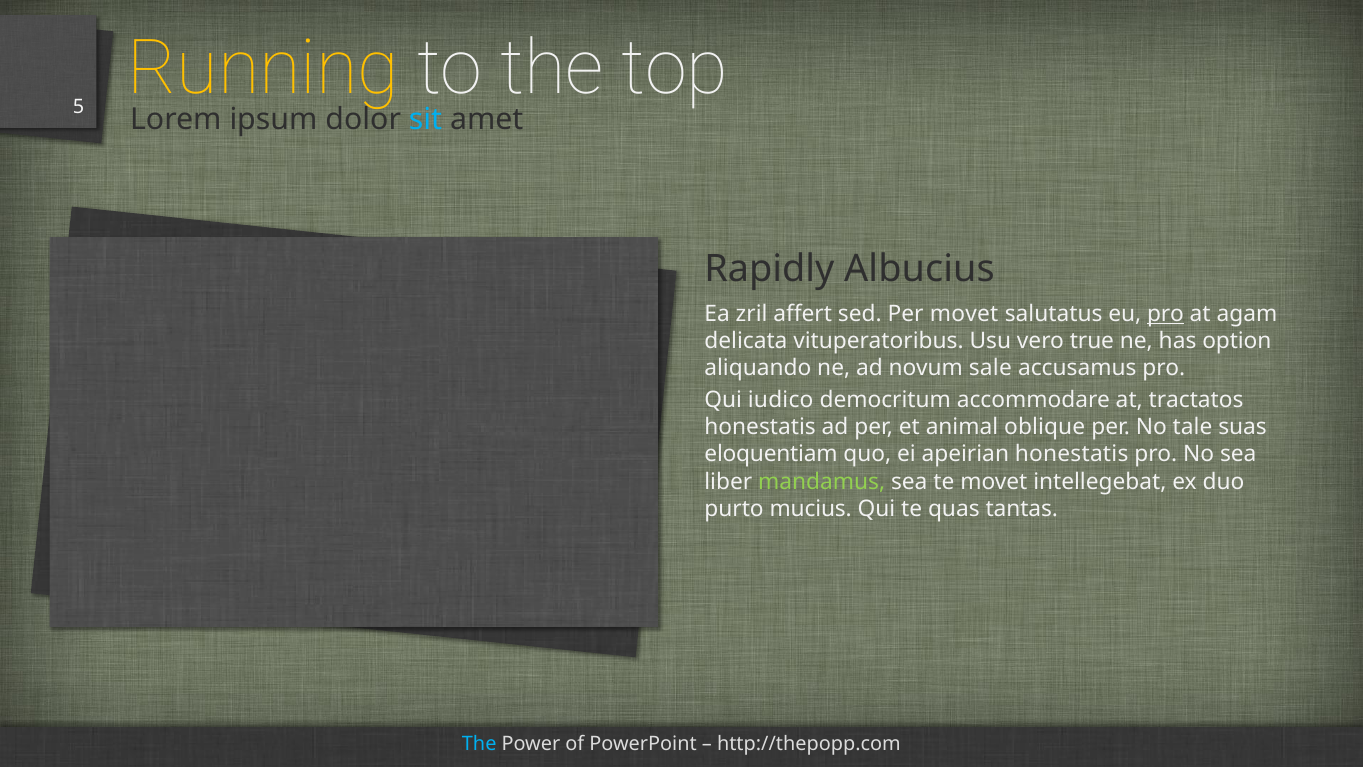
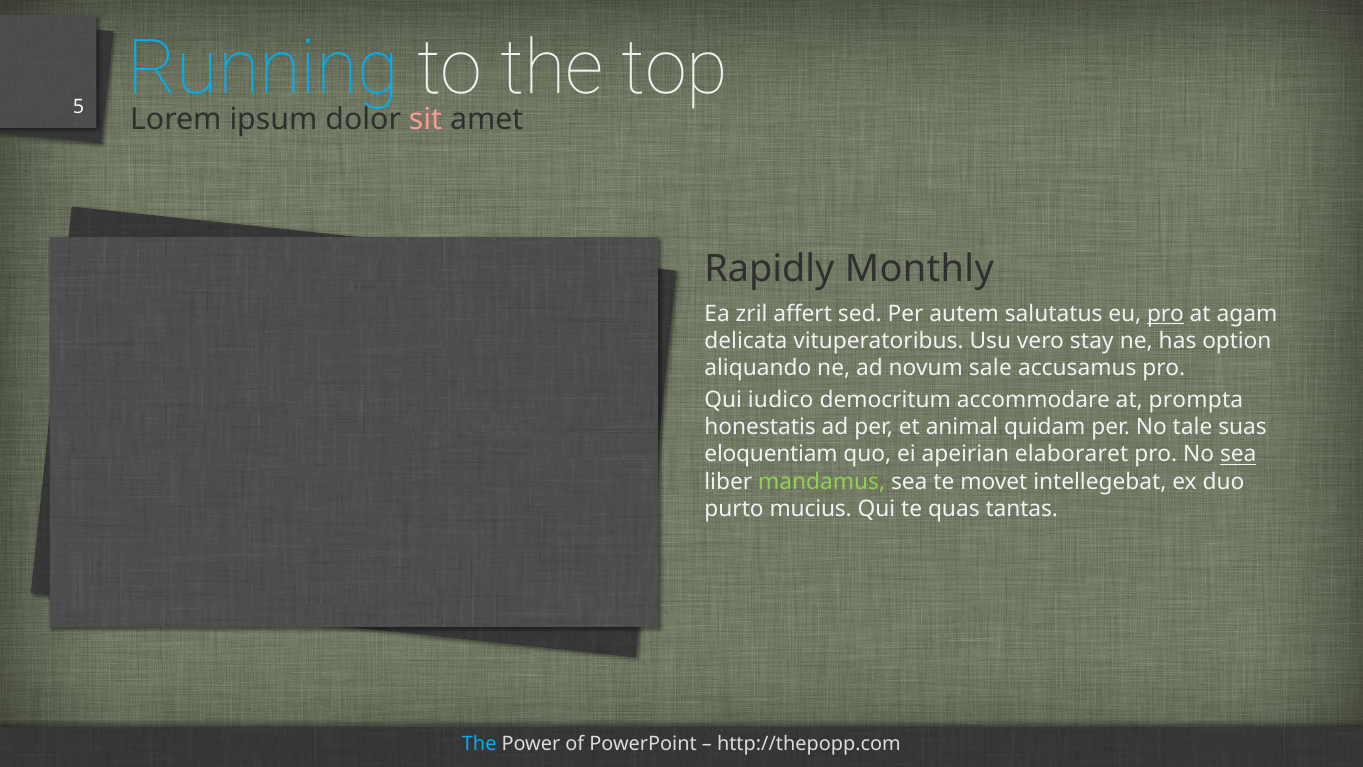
Running colour: yellow -> light blue (263, 69)
sit colour: light blue -> pink (426, 120)
Albucius: Albucius -> Monthly (919, 269)
Per movet: movet -> autem (964, 313)
true: true -> stay (1092, 341)
tractatos: tractatos -> prompta (1196, 400)
oblique: oblique -> quidam (1045, 427)
apeirian honestatis: honestatis -> elaboraret (1072, 454)
sea underline: none -> present (1238, 454)
